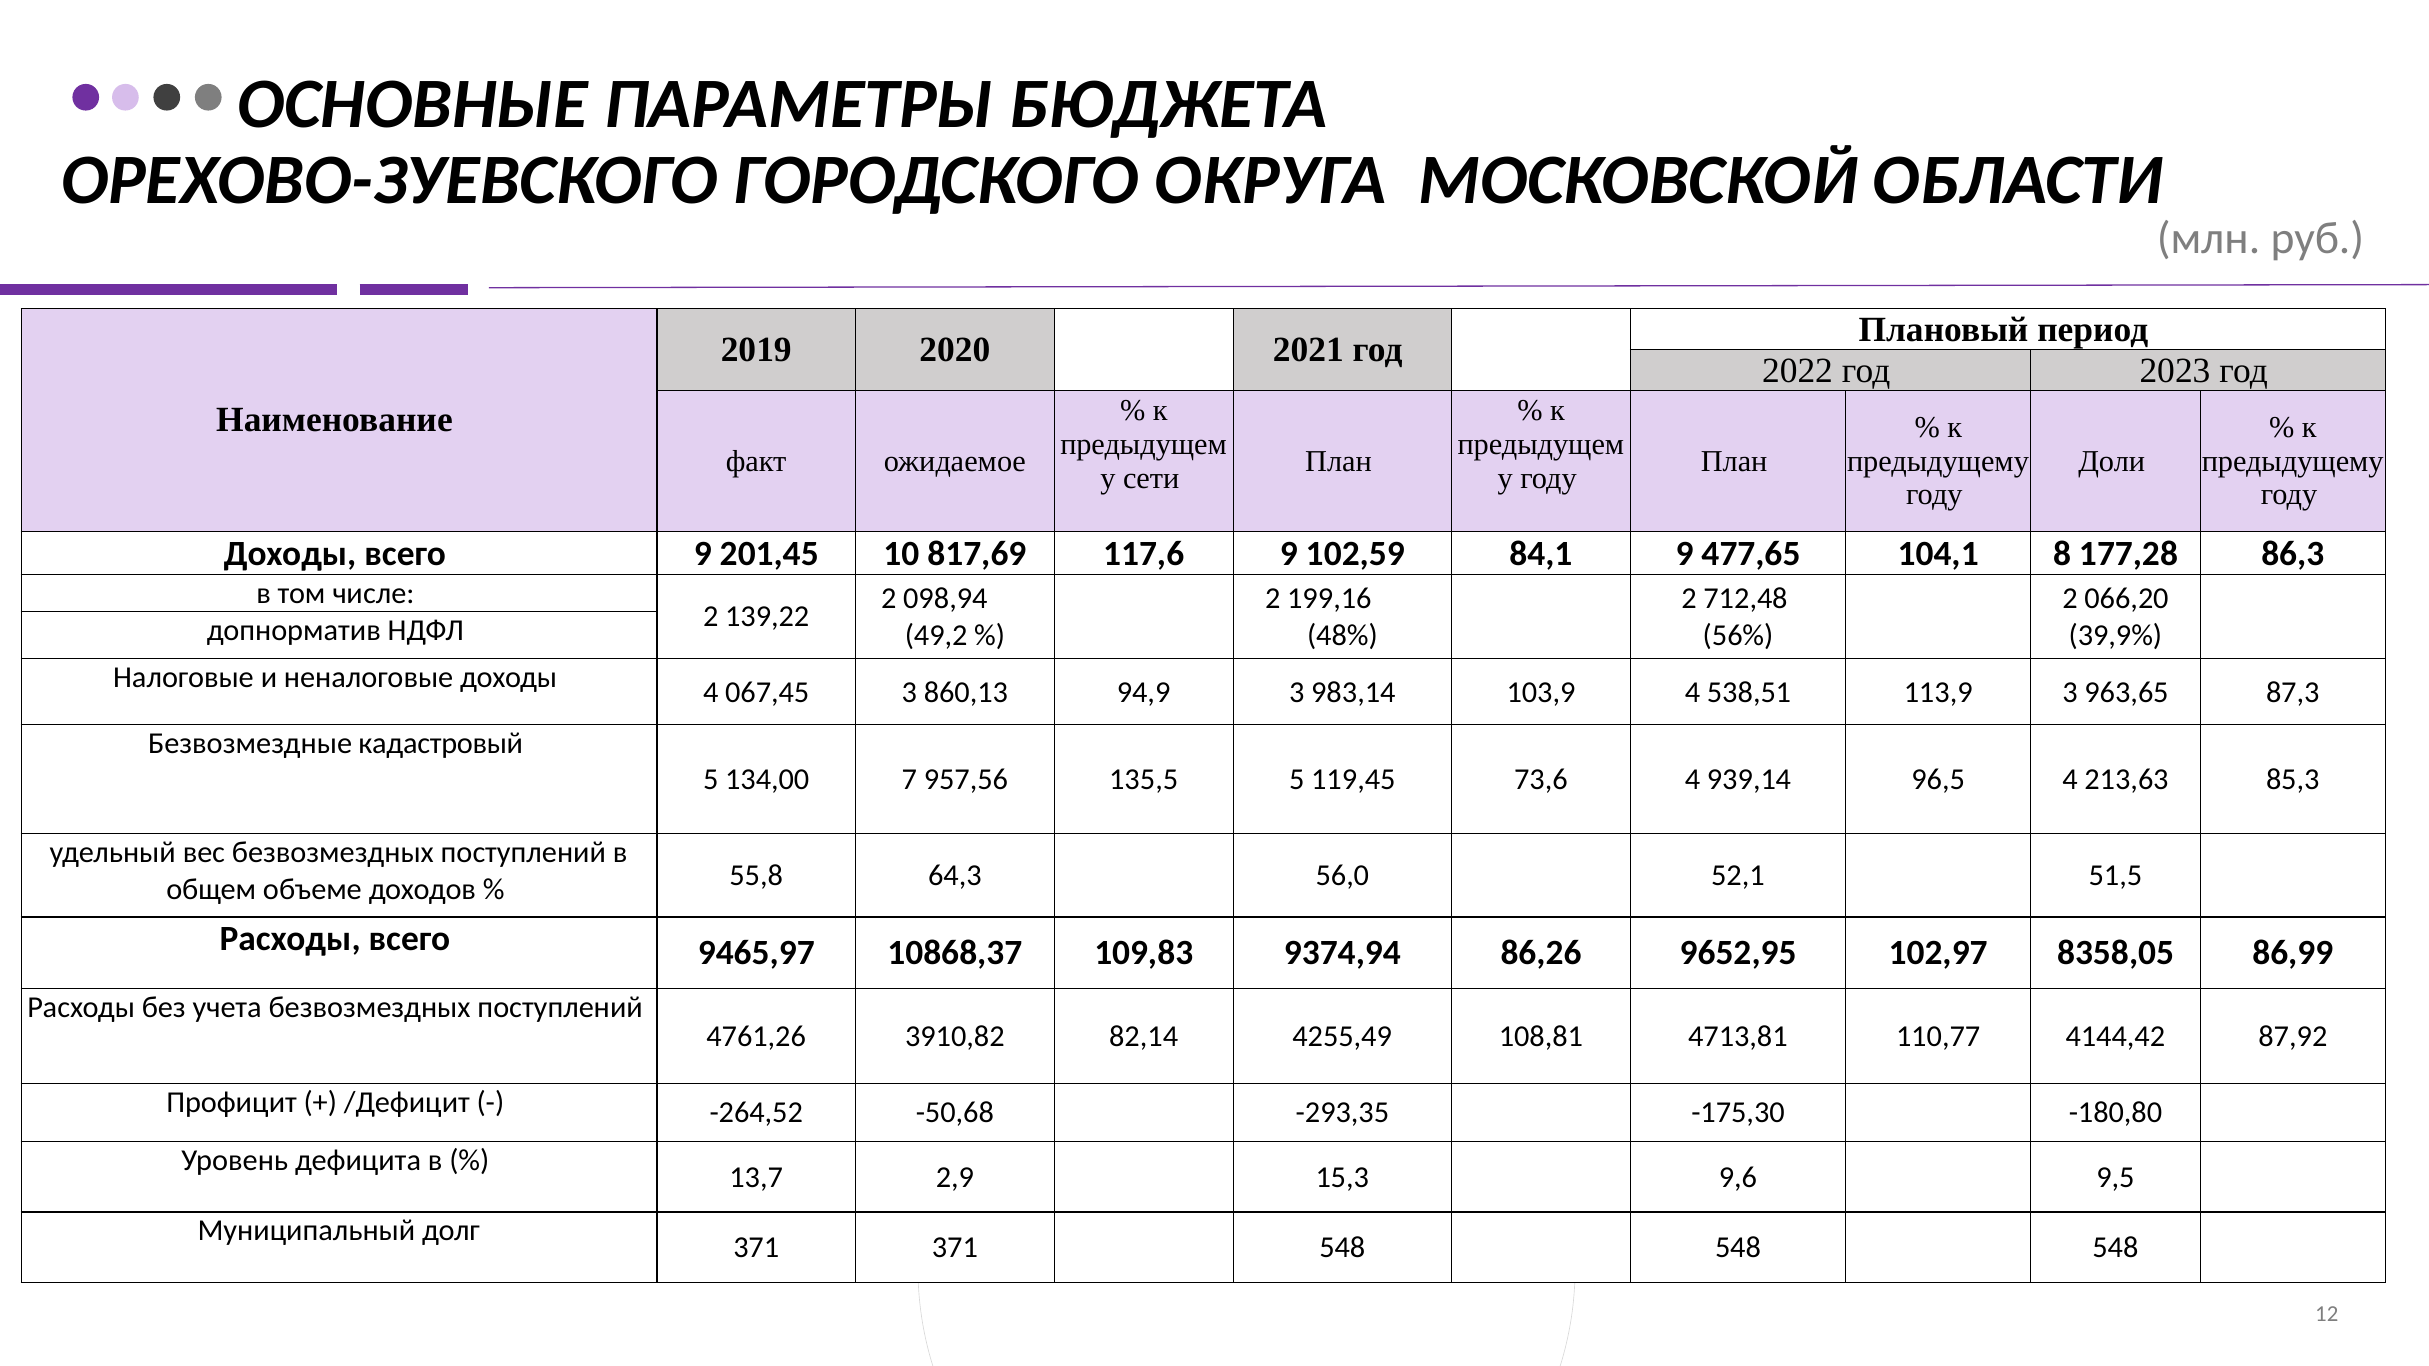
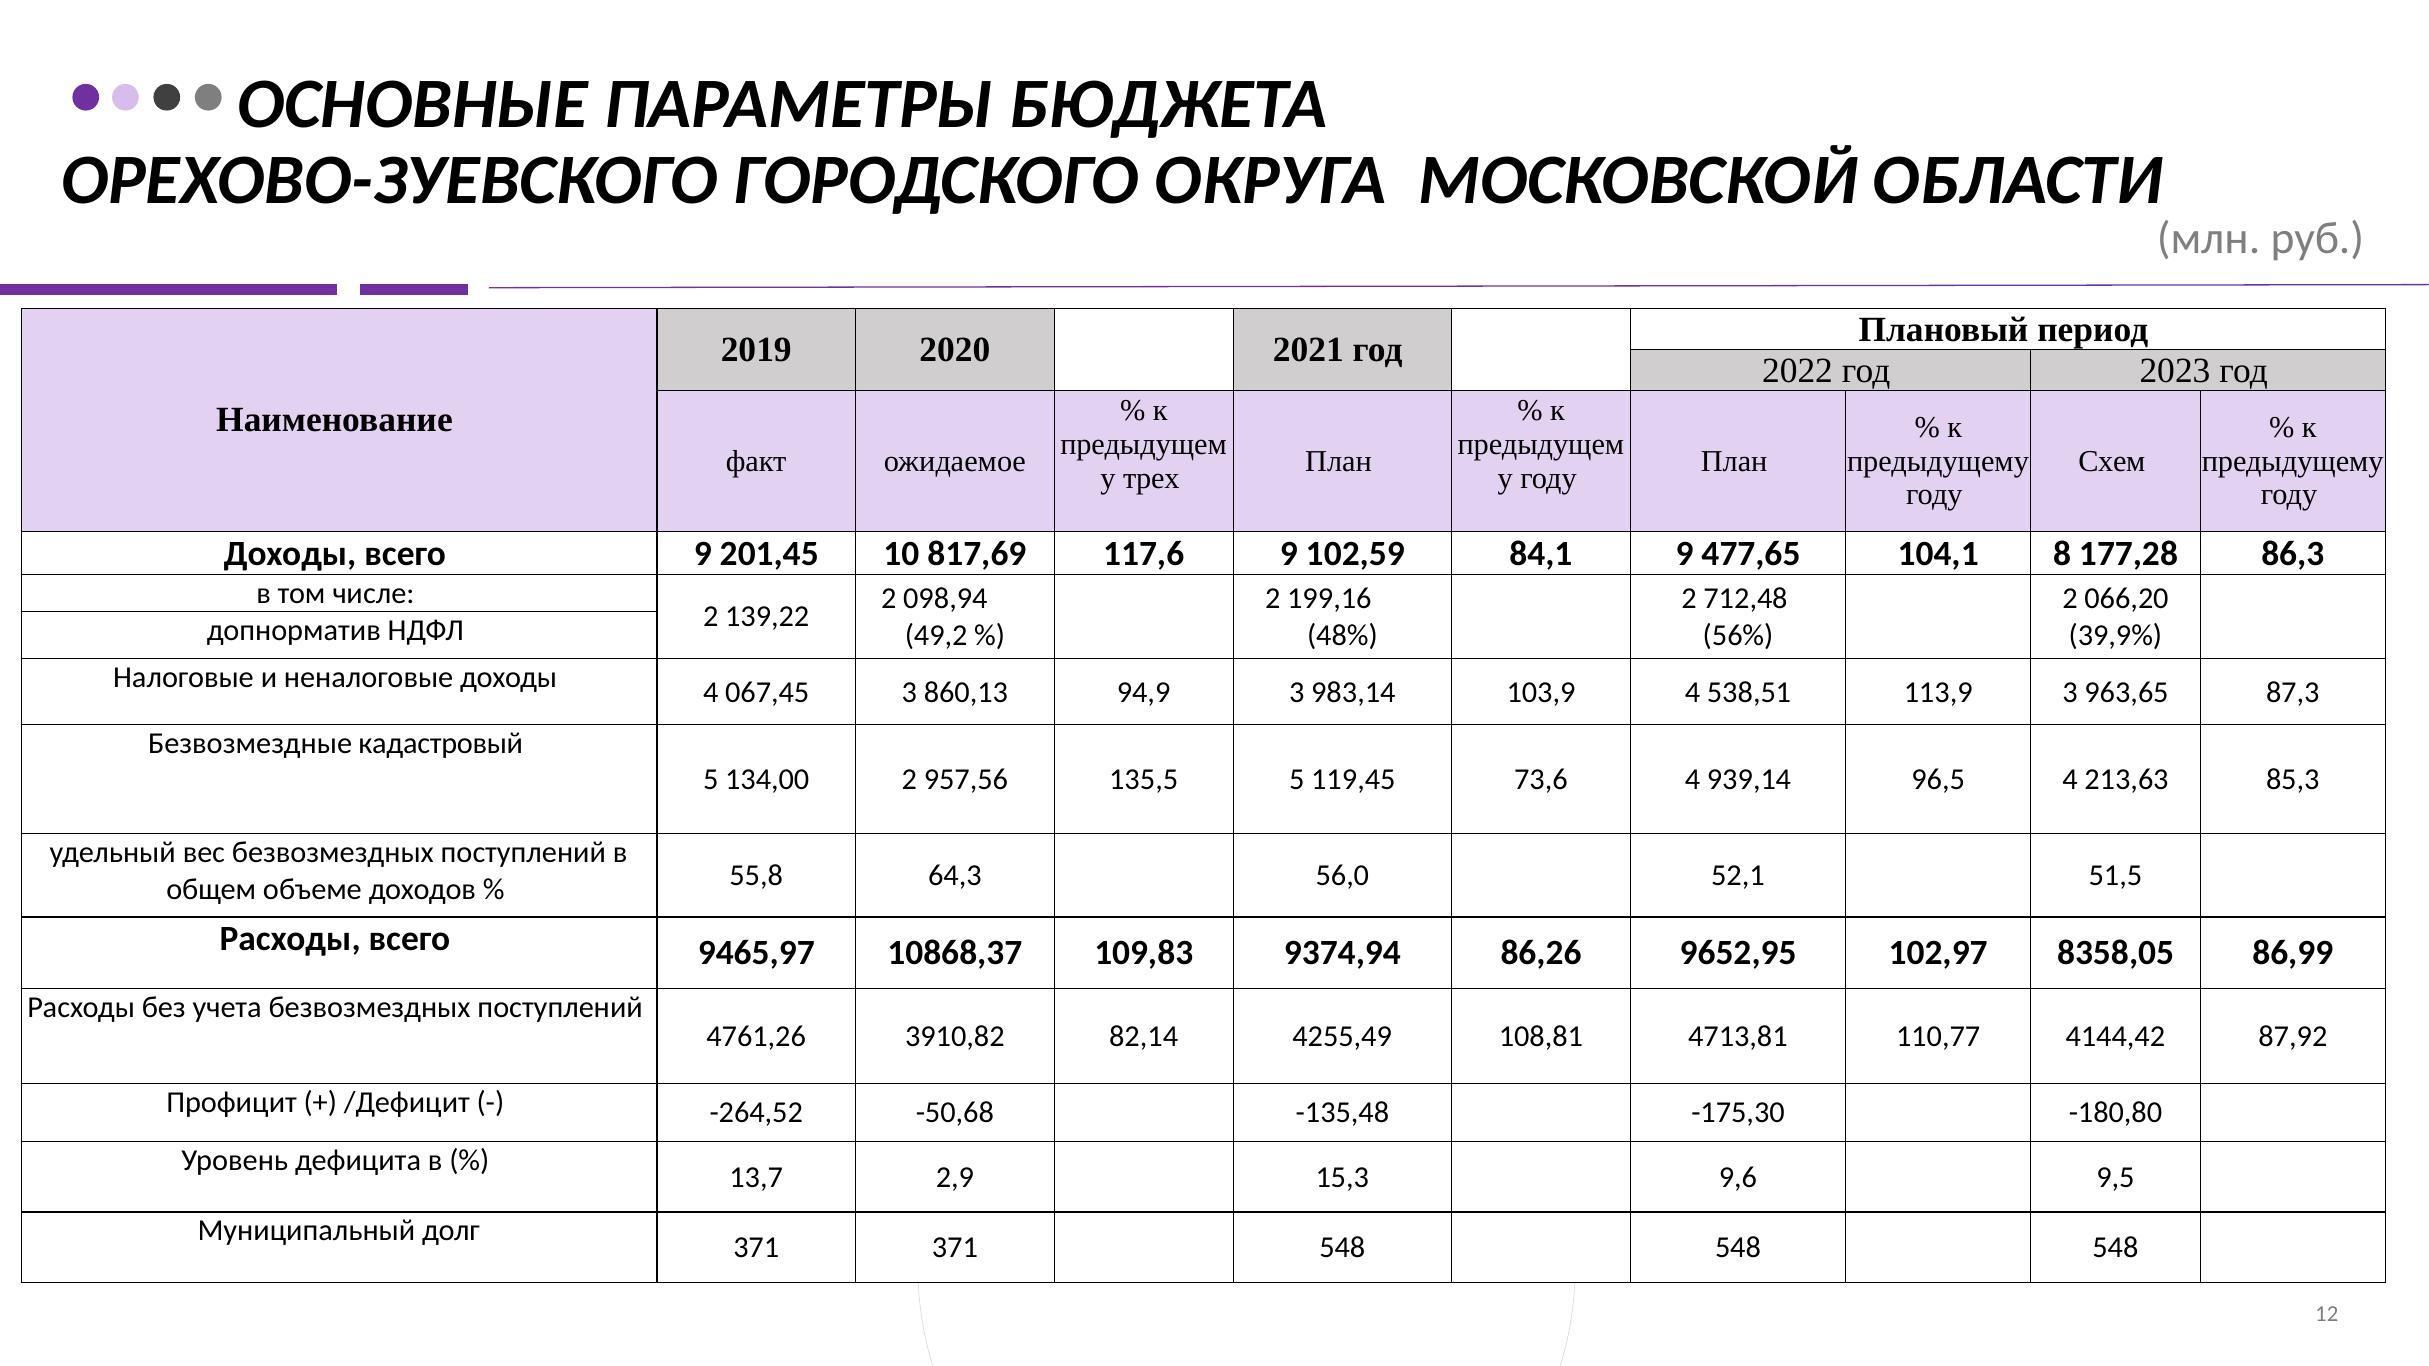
Доли: Доли -> Схем (2112, 461)
сети: сети -> трех (1151, 478)
134,00 7: 7 -> 2 (909, 779)
-293,35: -293,35 -> -135,48 (1342, 1113)
